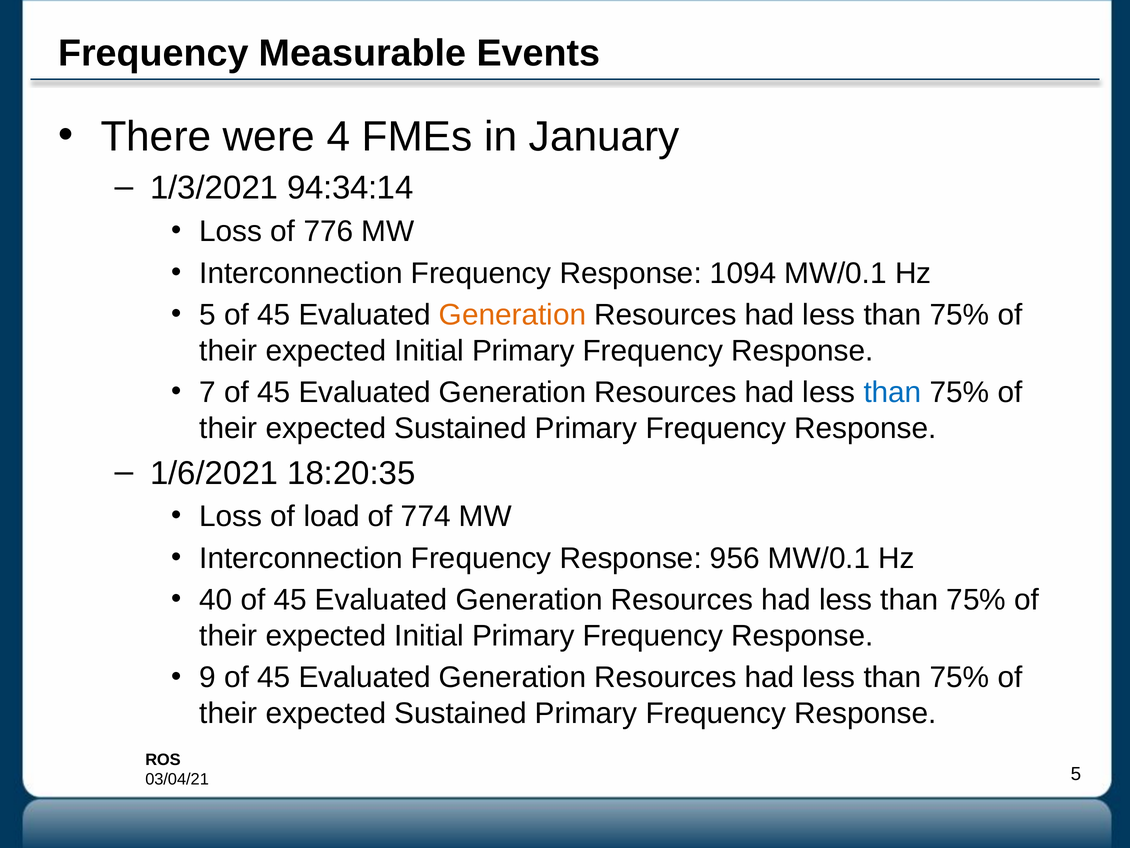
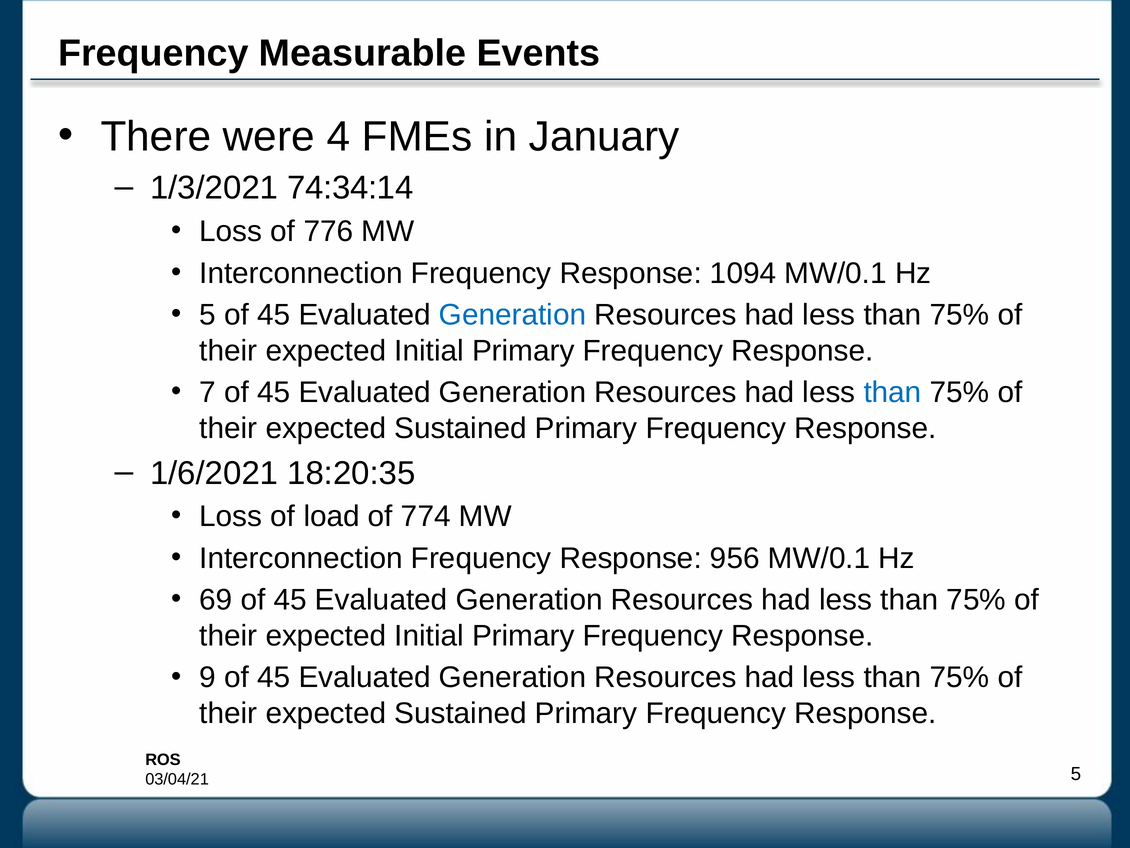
94:34:14: 94:34:14 -> 74:34:14 (350, 188)
Generation colour: orange -> blue (513, 315)
40: 40 -> 69 (216, 600)
